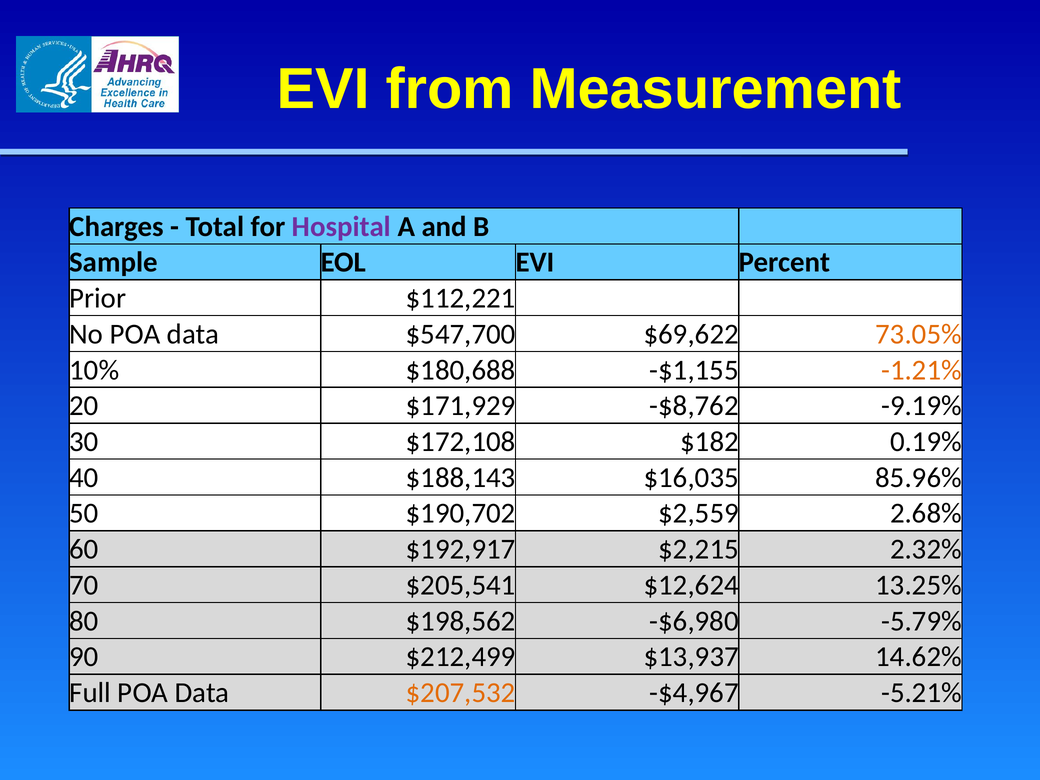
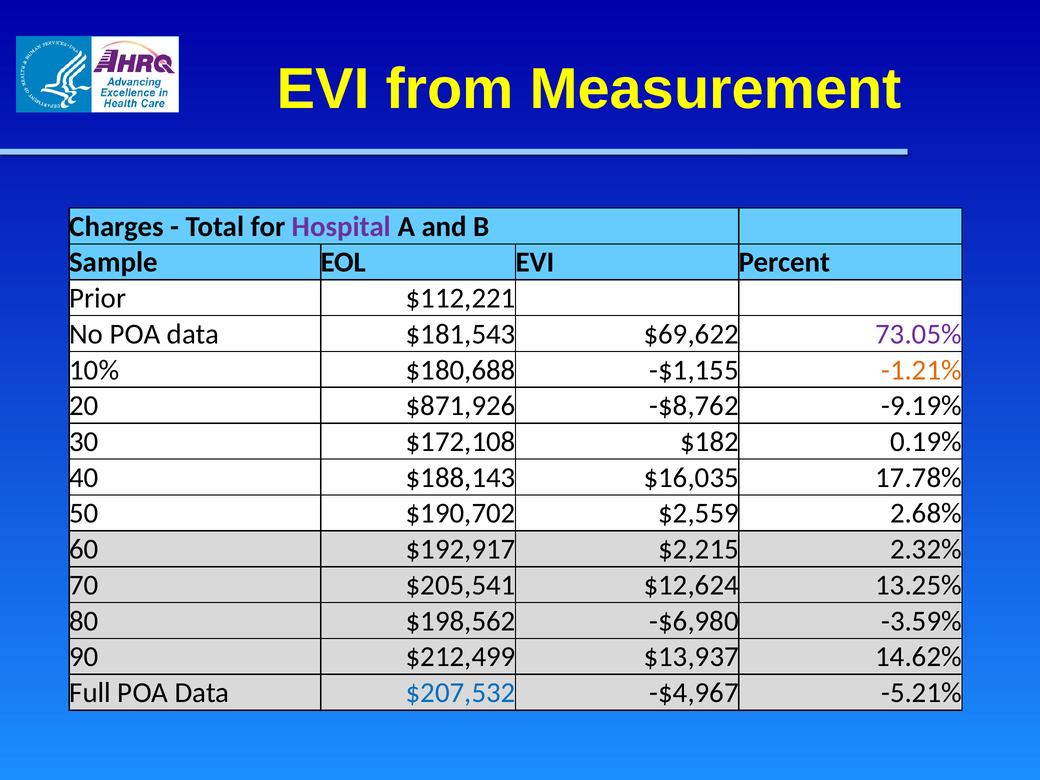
$547,700: $547,700 -> $181,543 (461, 334)
73.05% colour: orange -> purple (919, 334)
$171,929: $171,929 -> $871,926 (461, 406)
85.96%: 85.96% -> 17.78% (919, 478)
-5.79%: -5.79% -> -3.59% (922, 621)
$207,532 colour: orange -> blue (461, 693)
